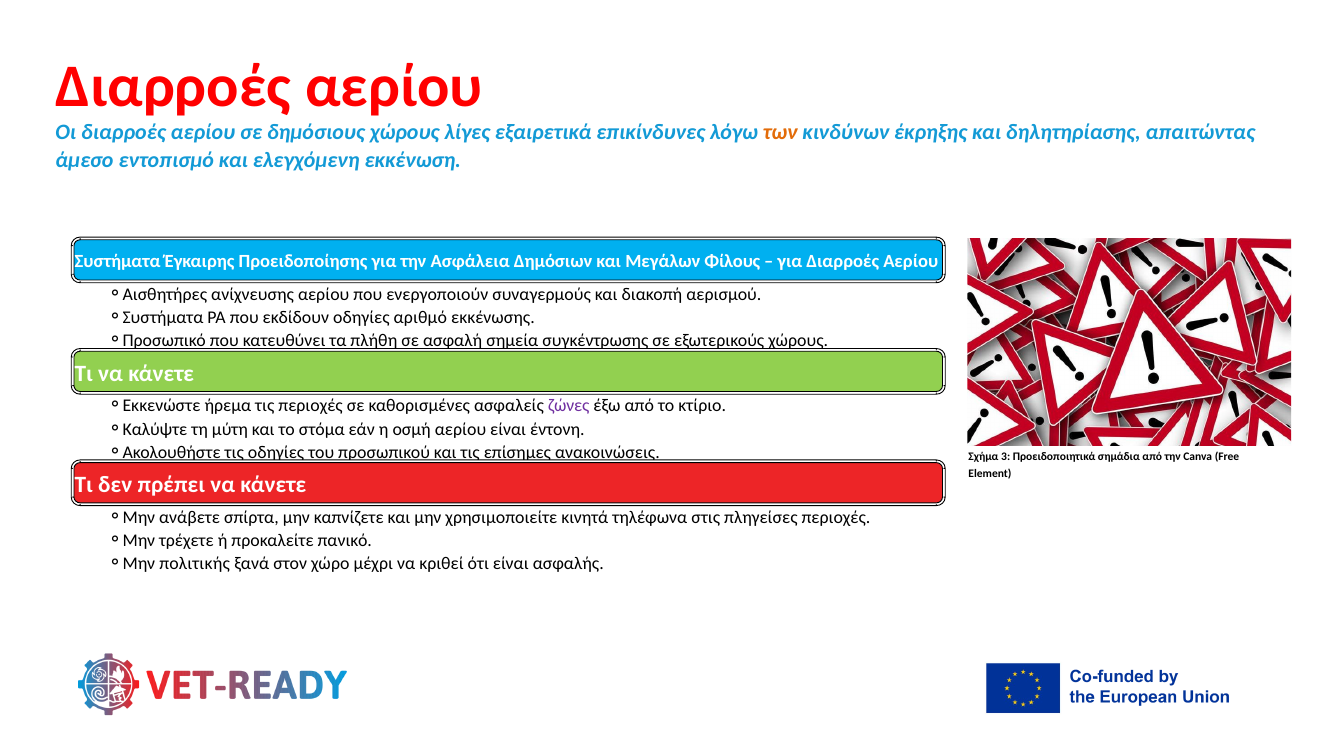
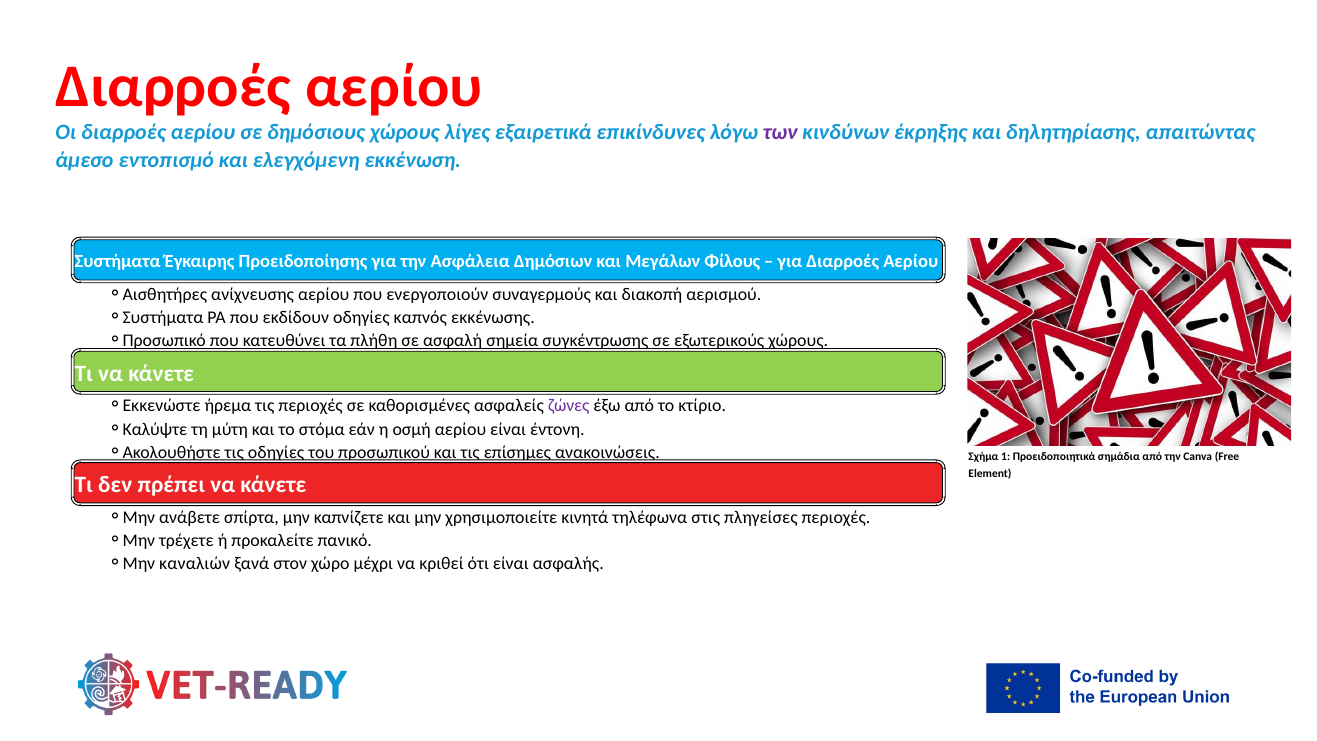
των colour: orange -> purple (780, 132)
αριθμό: αριθμό -> καπνός (420, 318)
3: 3 -> 1 (1006, 457)
πολιτικής: πολιτικής -> καναλιών (195, 564)
